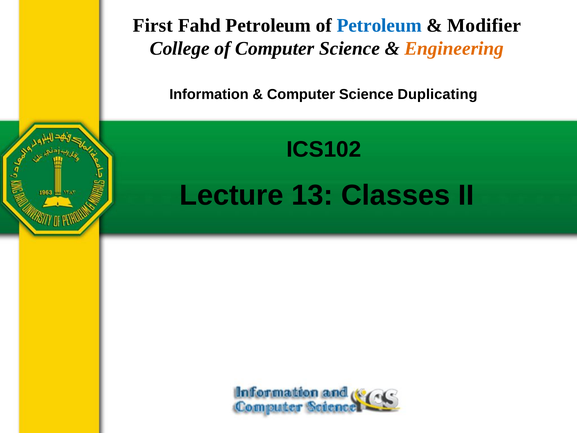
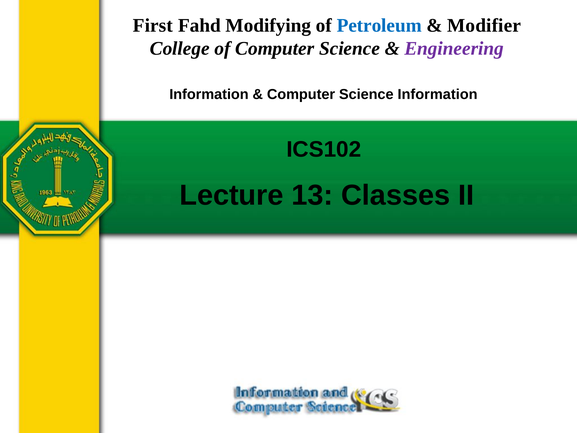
Fahd Petroleum: Petroleum -> Modifying (268, 25)
Engineering colour: orange -> purple (454, 48)
Science Duplicating: Duplicating -> Information (438, 94)
